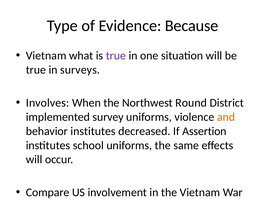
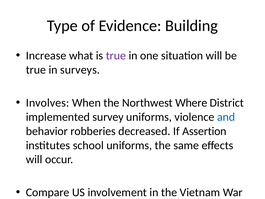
Because: Because -> Building (192, 26)
Vietnam: Vietnam -> Increase (46, 56)
Round: Round -> Where (191, 103)
and colour: orange -> blue (226, 117)
behavior institutes: institutes -> robberies (93, 131)
